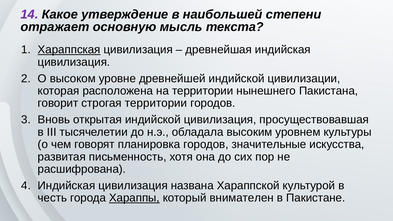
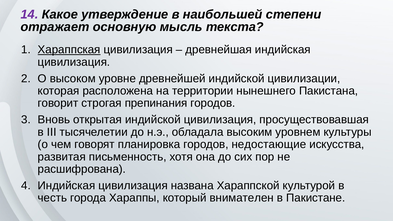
строгая территории: территории -> препинания (156, 103)
значительные: значительные -> недостающие (269, 144)
Хараппы underline: present -> none (134, 198)
